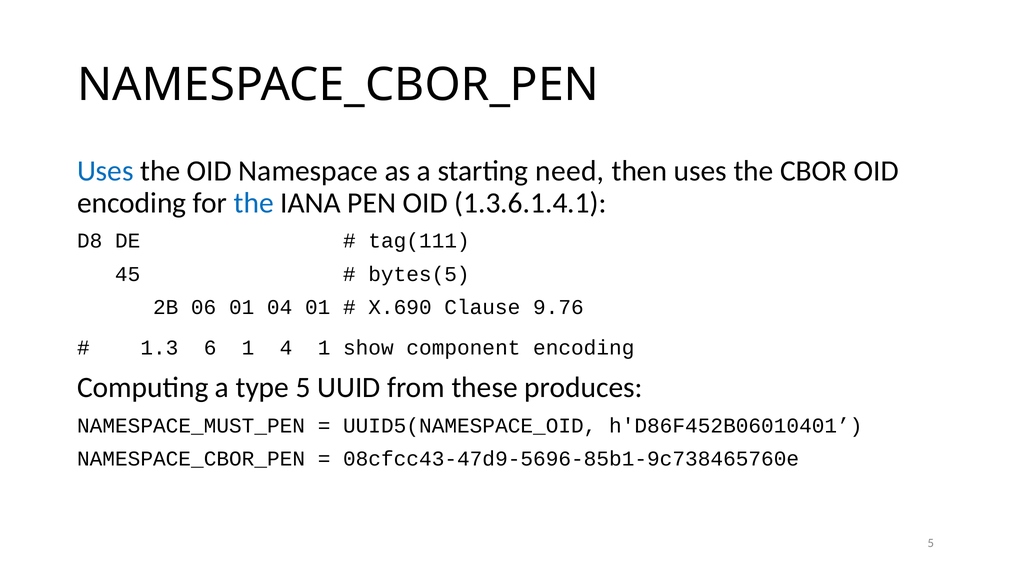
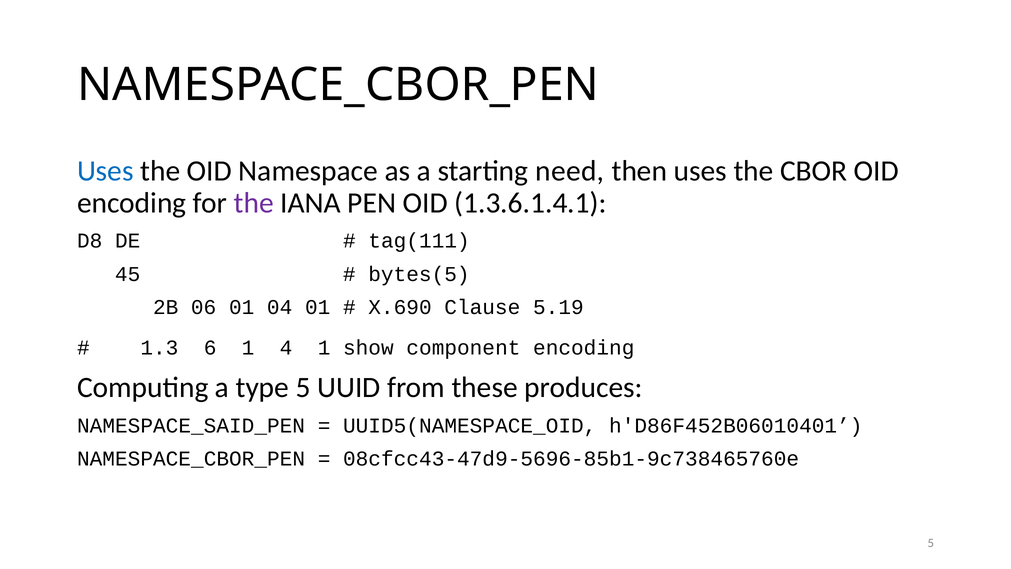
the colour: blue -> purple (254, 203)
9.76: 9.76 -> 5.19 (558, 307)
NAMESPACE_MUST_PEN: NAMESPACE_MUST_PEN -> NAMESPACE_SAID_PEN (191, 425)
